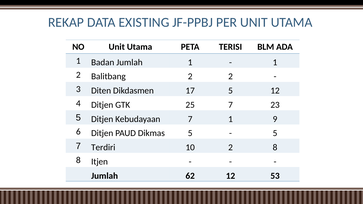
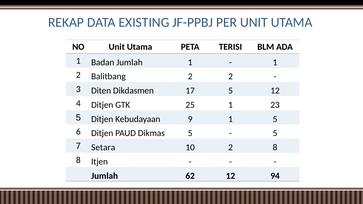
25 7: 7 -> 1 (230, 105)
Kebudayaan 7: 7 -> 9 (190, 119)
1 9: 9 -> 5 (275, 119)
Terdiri: Terdiri -> Setara (103, 148)
53: 53 -> 94 (275, 176)
